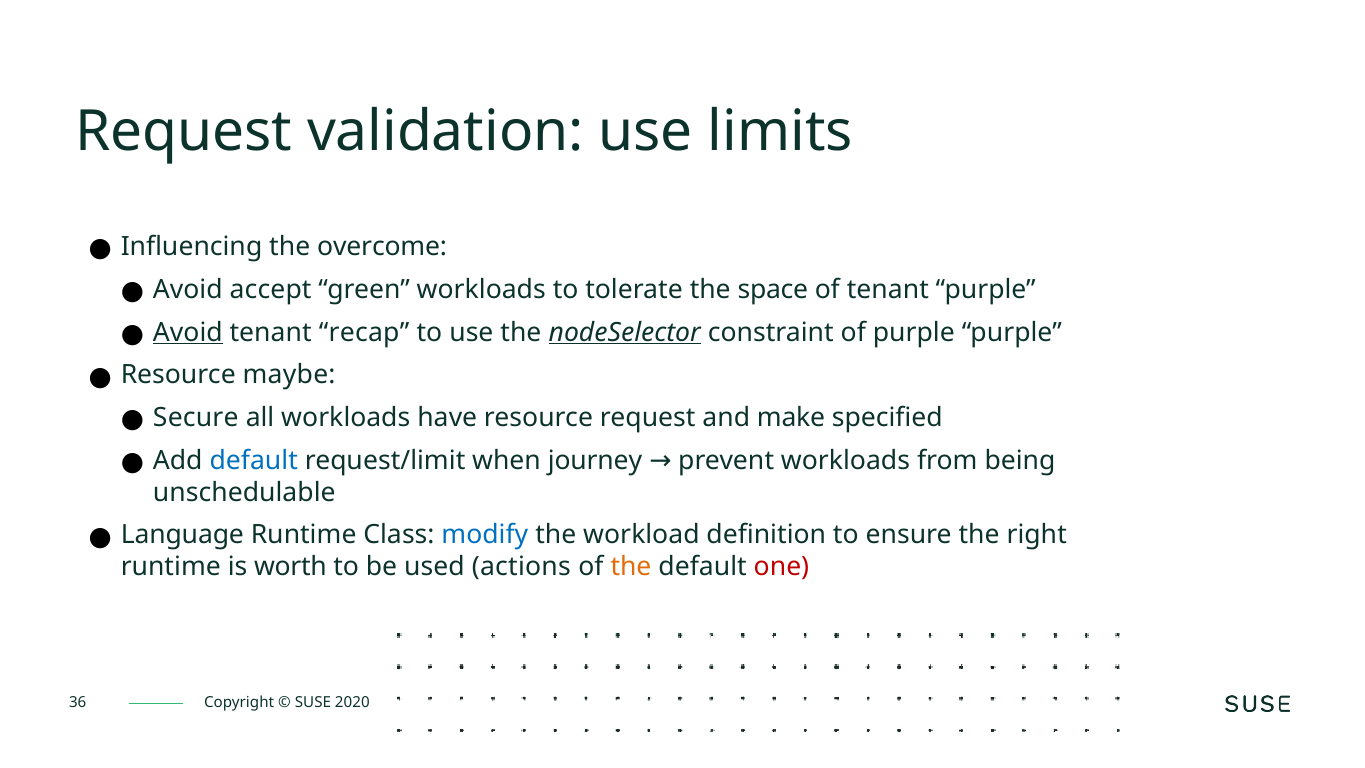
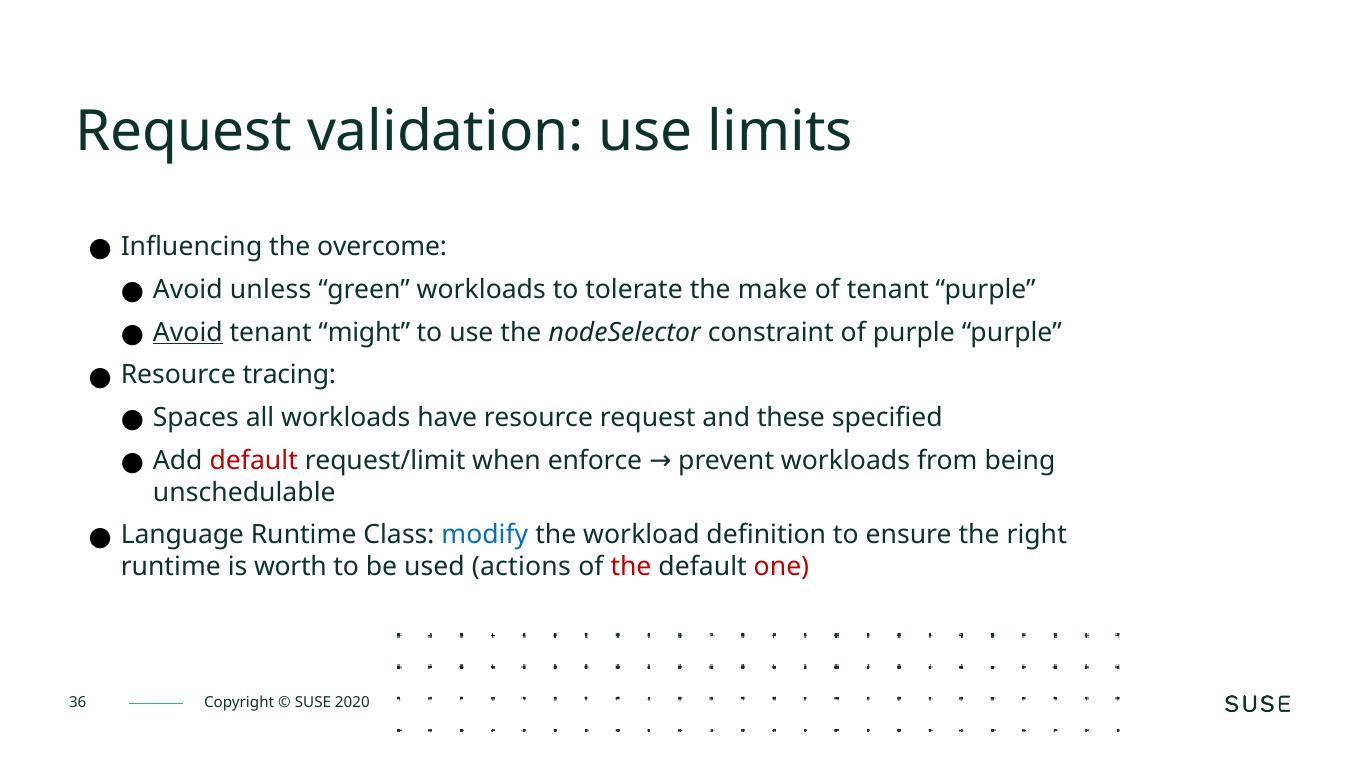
accept: accept -> unless (271, 290)
space: space -> make (773, 290)
recap: recap -> might (364, 332)
nodeSelector underline: present -> none (625, 332)
maybe: maybe -> tracing (289, 375)
Secure: Secure -> Spaces (196, 418)
make: make -> these (791, 418)
default colour: blue -> red (254, 461)
journey: journey -> enforce (595, 461)
the colour: orange -> red (631, 567)
